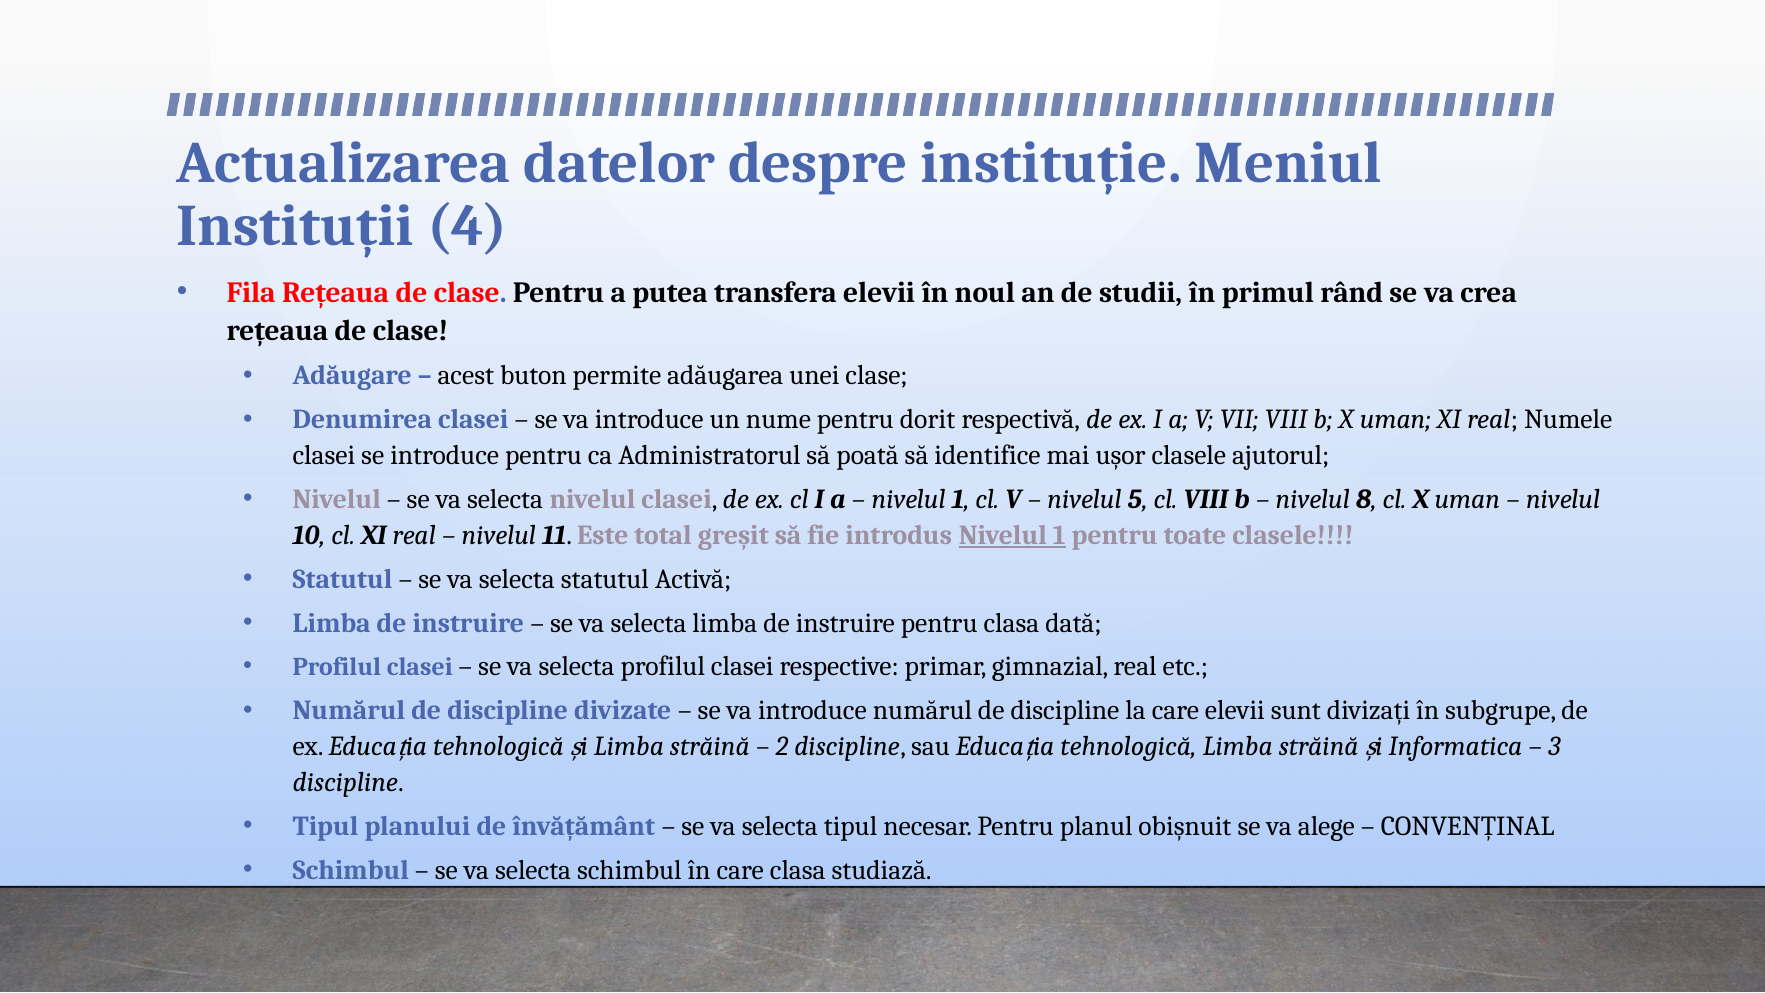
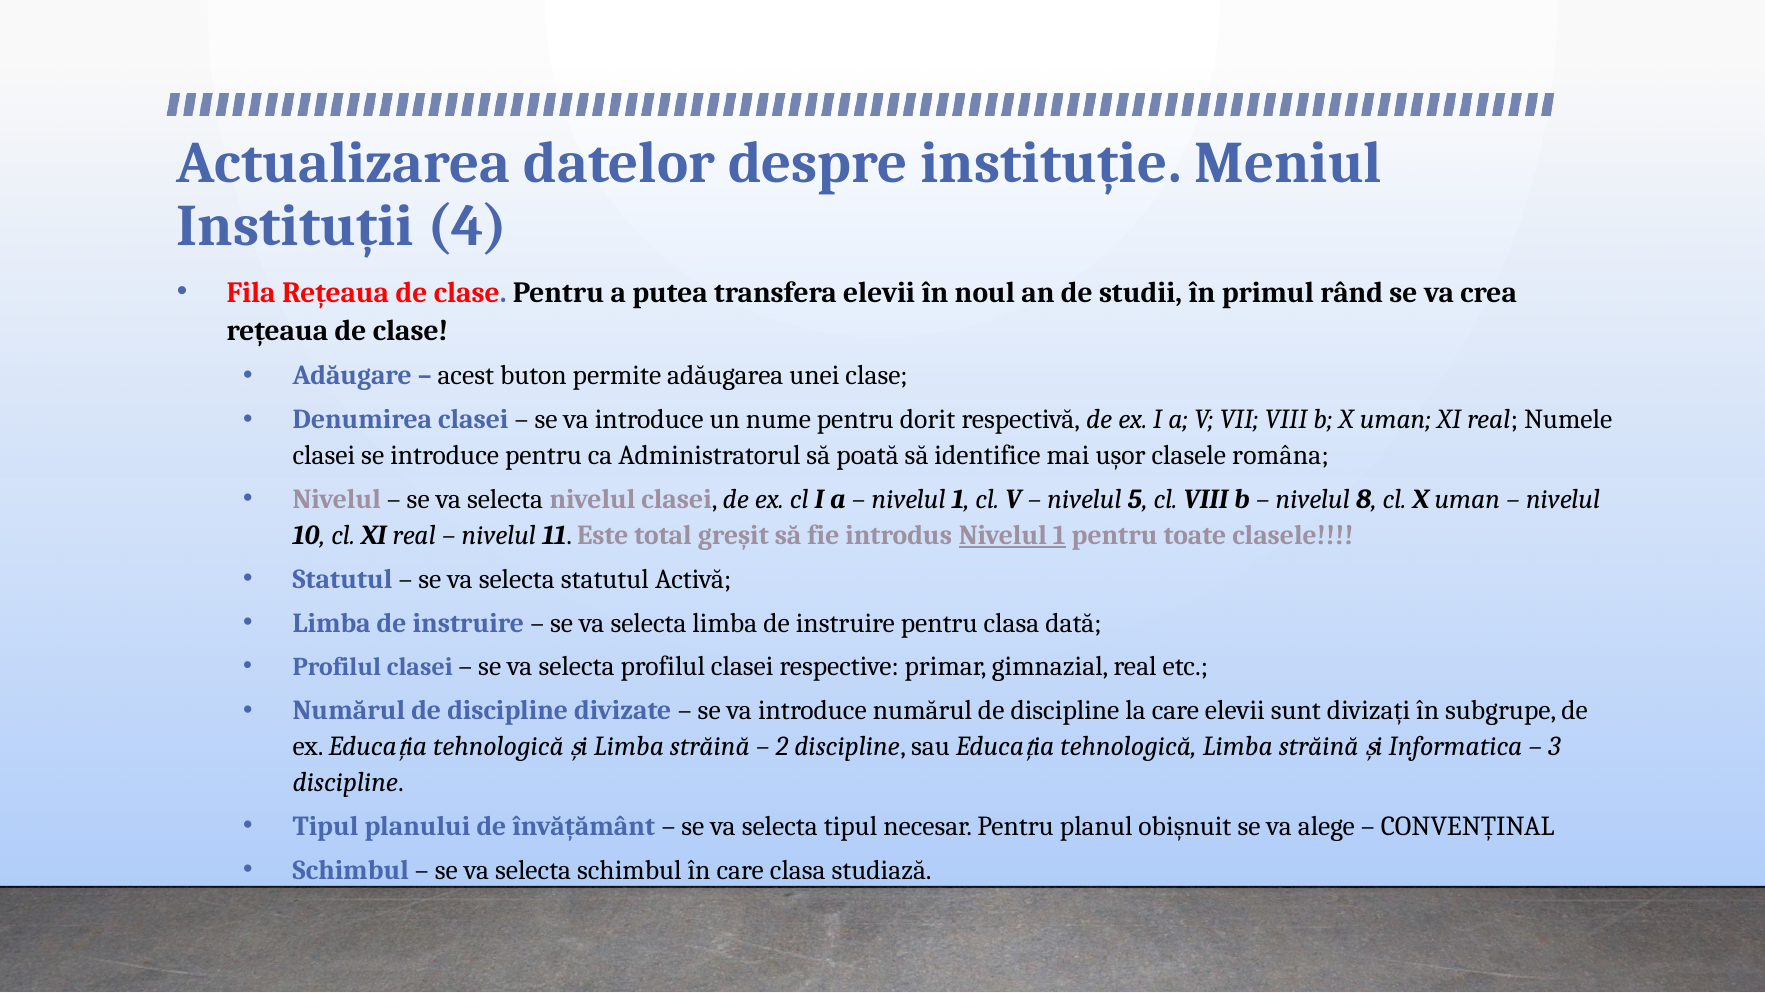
ajutorul: ajutorul -> româna (1281, 455)
